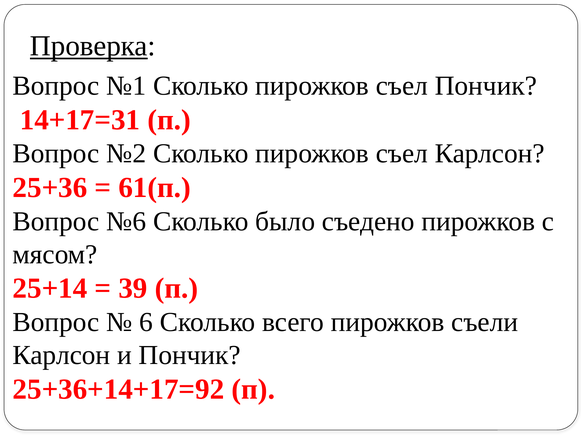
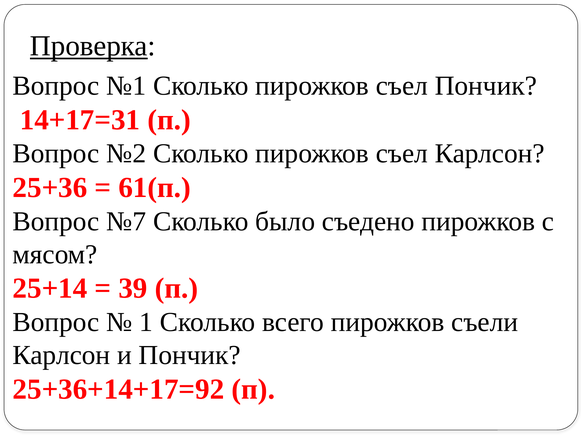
№6: №6 -> №7 (126, 222)
6: 6 -> 1 (146, 322)
